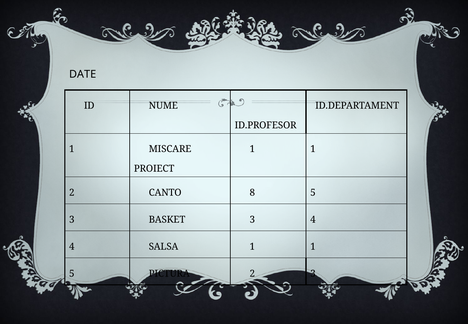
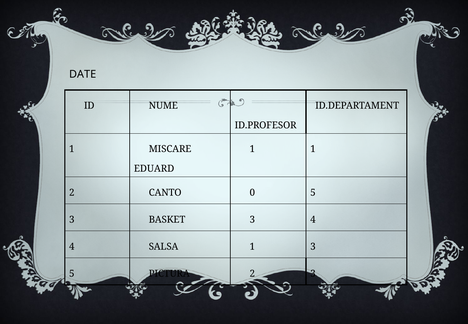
PROIECT: PROIECT -> EDUARD (154, 169)
8: 8 -> 0 (252, 193)
SALSA 1 1: 1 -> 3 (313, 247)
